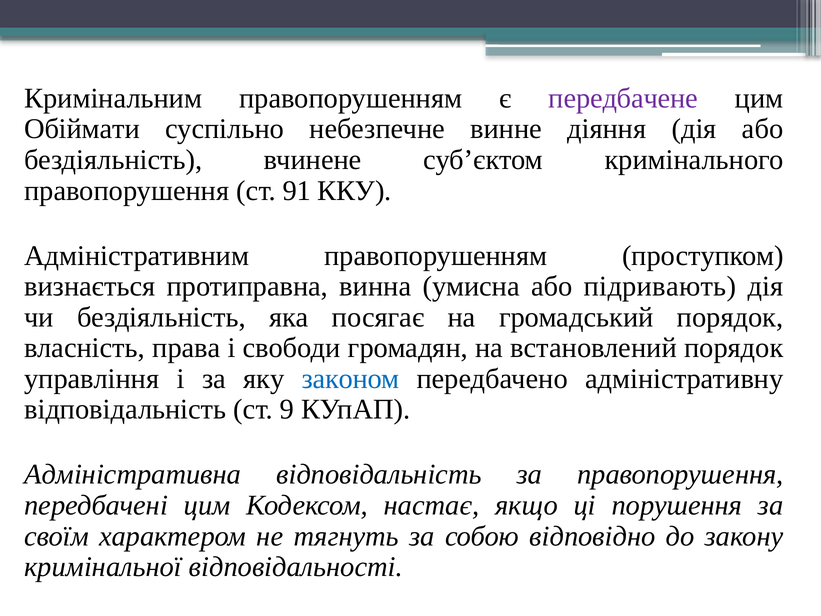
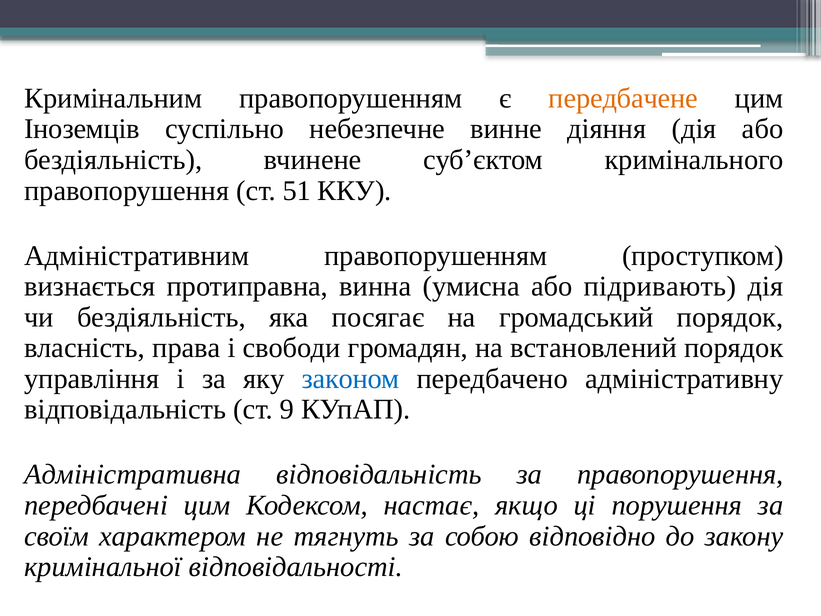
передбачене colour: purple -> orange (623, 98)
Обіймати: Обіймати -> Іноземців (82, 129)
91: 91 -> 51 (297, 191)
